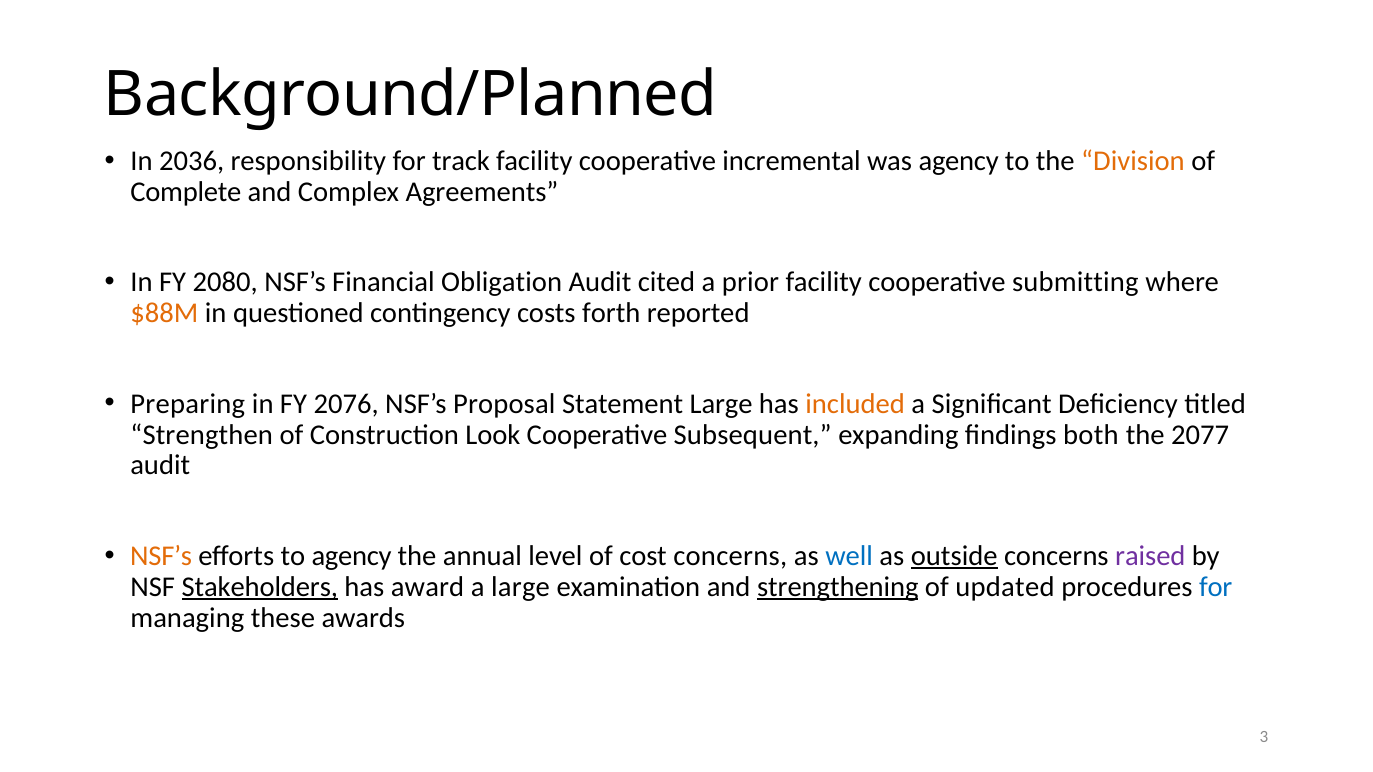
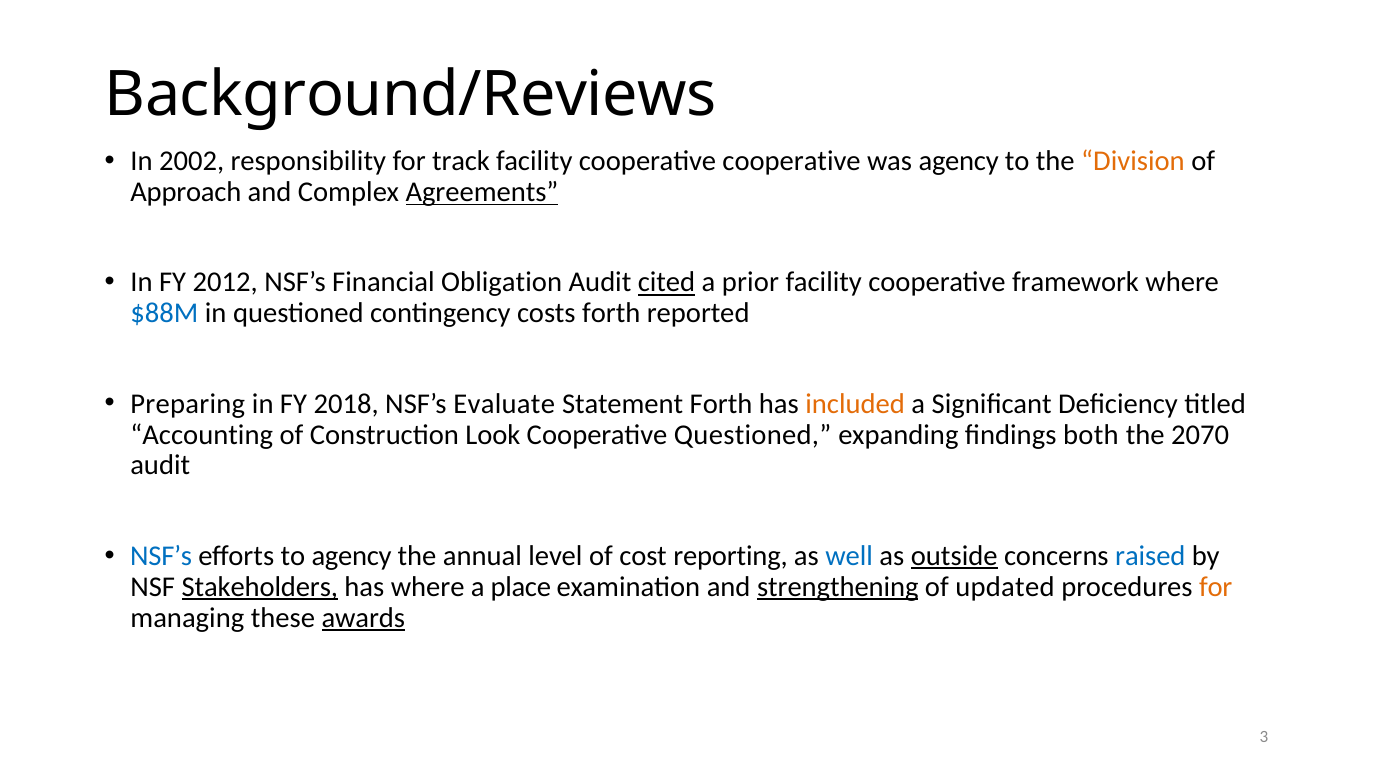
Background/Planned: Background/Planned -> Background/Reviews (410, 95)
2036: 2036 -> 2002 (192, 161)
cooperative incremental: incremental -> cooperative (792, 161)
Complete: Complete -> Approach (186, 192)
Agreements underline: none -> present (482, 192)
2080: 2080 -> 2012 (225, 283)
cited underline: none -> present (667, 283)
submitting: submitting -> framework (1076, 283)
$88M colour: orange -> blue (164, 313)
2076: 2076 -> 2018 (346, 404)
Proposal: Proposal -> Evaluate (504, 404)
Statement Large: Large -> Forth (721, 404)
Strengthen: Strengthen -> Accounting (202, 435)
Cooperative Subsequent: Subsequent -> Questioned (753, 435)
2077: 2077 -> 2070 (1200, 435)
NSF’s colour: orange -> blue (161, 556)
cost concerns: concerns -> reporting (730, 556)
raised colour: purple -> blue (1150, 556)
has award: award -> where (428, 587)
a large: large -> place (521, 587)
for colour: blue -> orange (1216, 587)
awards underline: none -> present (363, 618)
